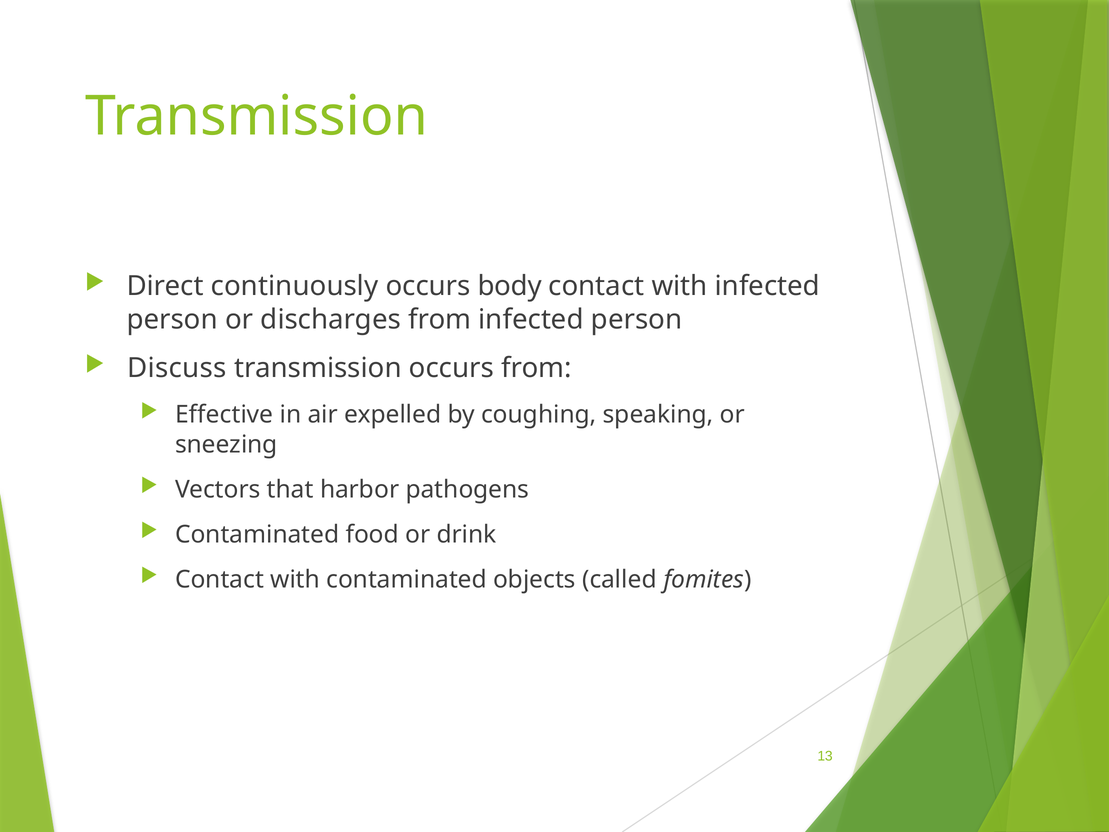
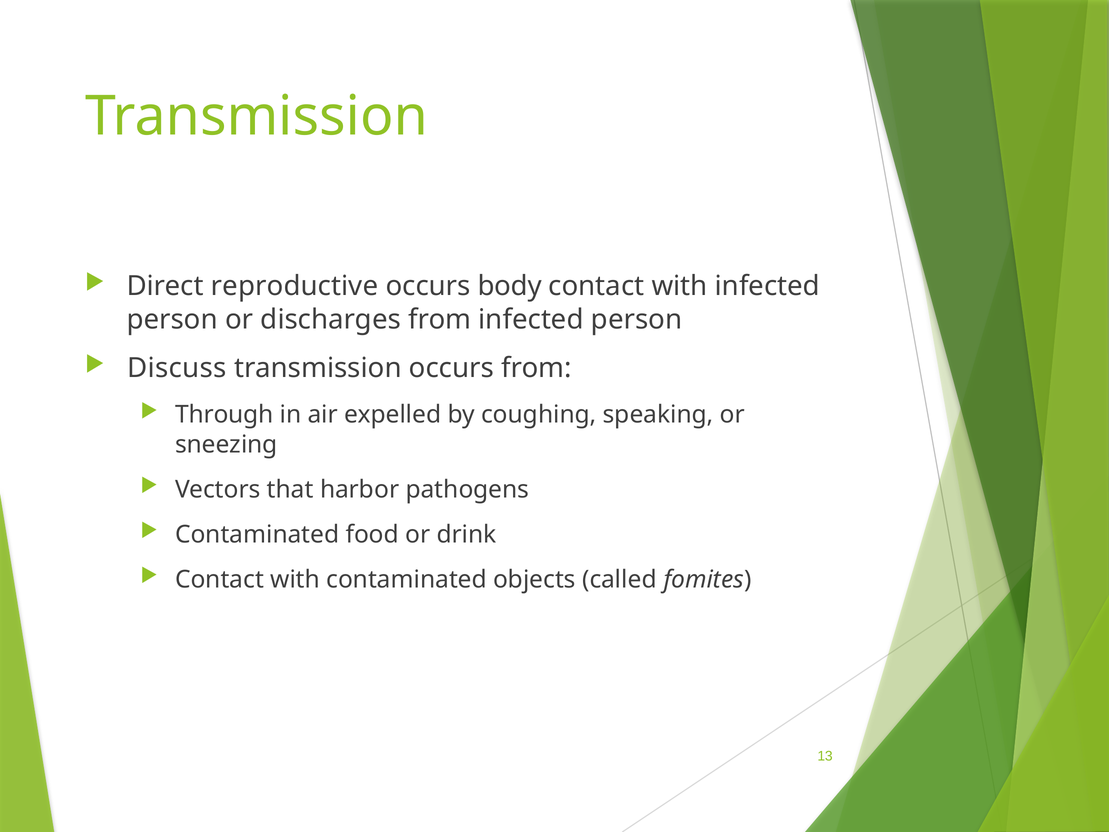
continuously: continuously -> reproductive (295, 286)
Effective: Effective -> Through (224, 415)
